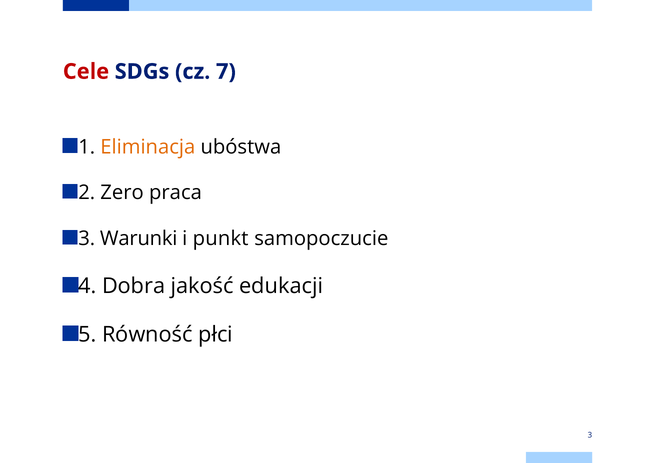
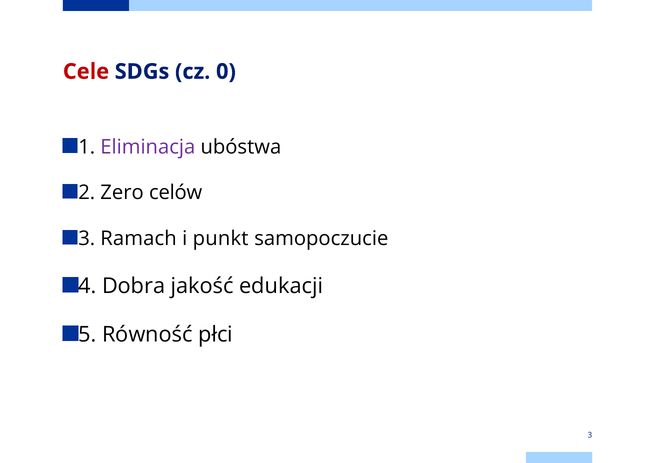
7: 7 -> 0 (226, 72)
Eliminacja colour: orange -> purple (148, 147)
praca: praca -> celów (176, 193)
Warunki: Warunki -> Ramach (139, 239)
